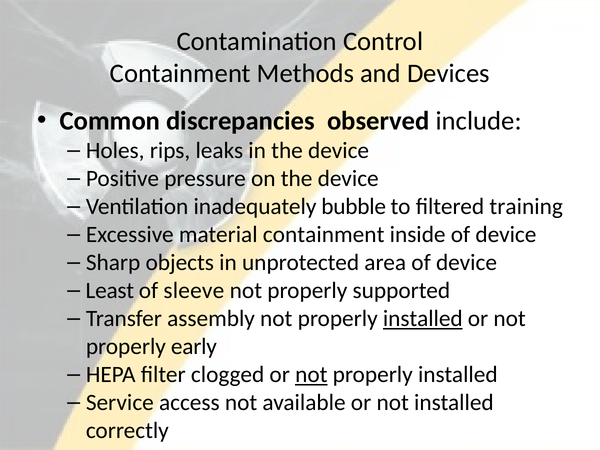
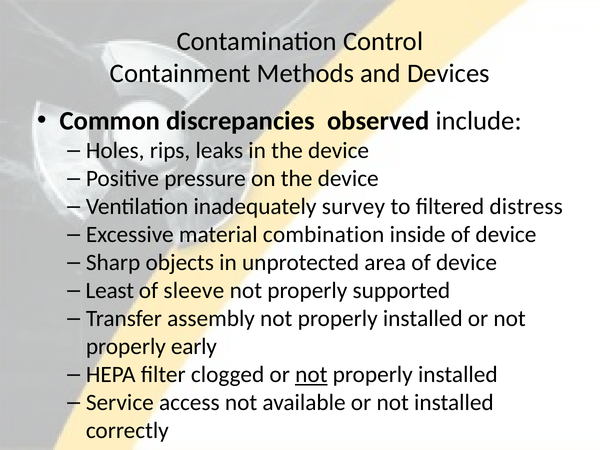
bubble: bubble -> survey (353, 207)
training: training -> distress (526, 207)
material containment: containment -> combination (324, 235)
installed underline: present -> none (423, 319)
